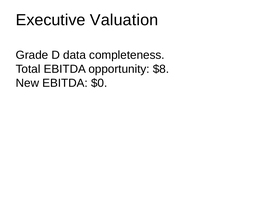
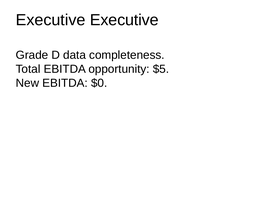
Executive Valuation: Valuation -> Executive (124, 20)
$8: $8 -> $5 (161, 69)
